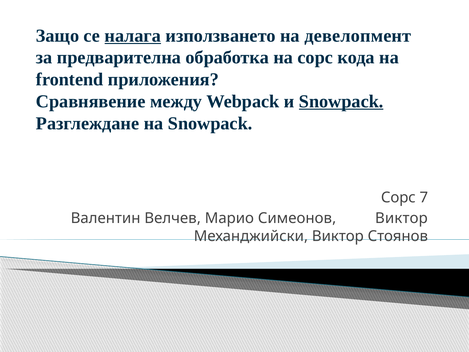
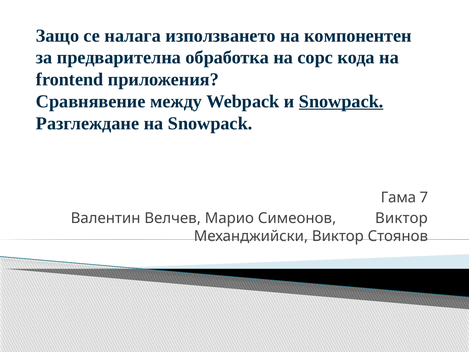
налага underline: present -> none (133, 36)
девелопмент: девелопмент -> компонентен (358, 36)
Сорс: Сорс -> Гама (398, 198)
